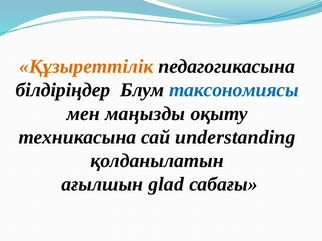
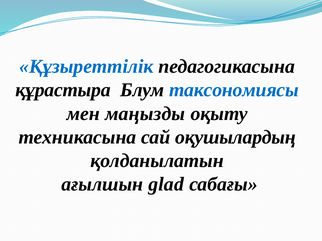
Құзыреттілік colour: orange -> blue (86, 67)
білдіріңдер: білдіріңдер -> құрастыра (63, 90)
understanding: understanding -> оқушылардың (236, 137)
